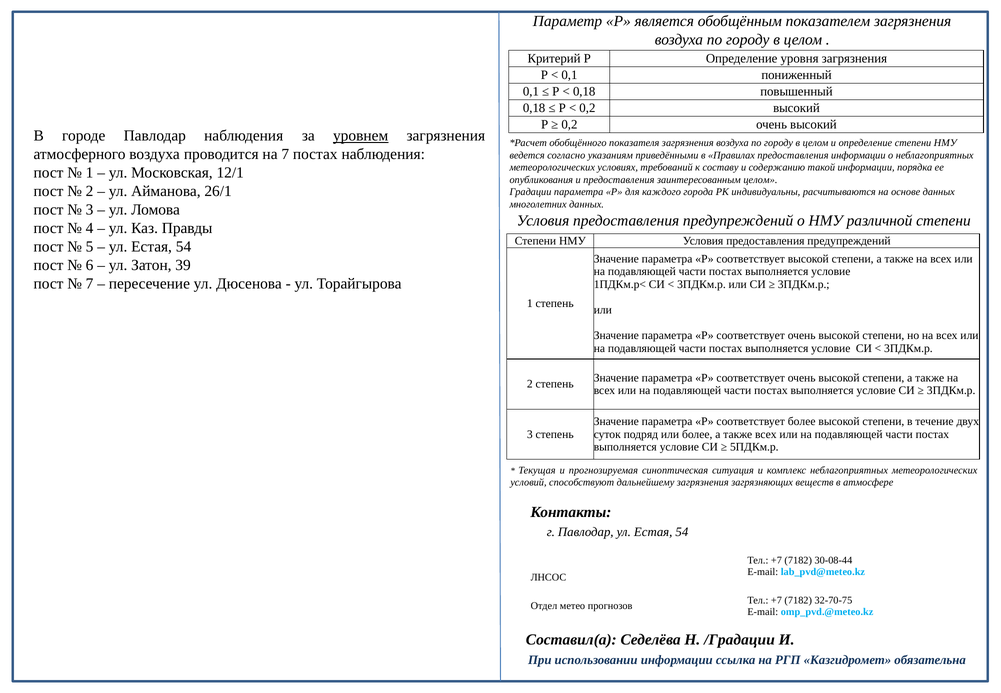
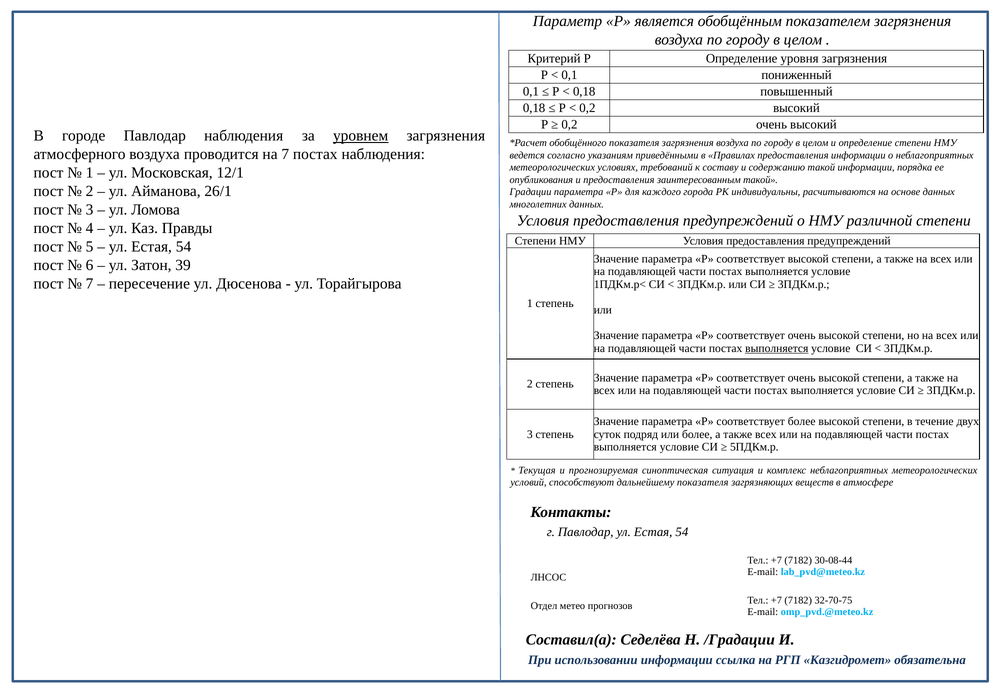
заинтересованным целом: целом -> такой (761, 180)
выполняется underline: none -> present (777, 348)
дальнейшему загрязнения: загрязнения -> показателя (703, 483)
